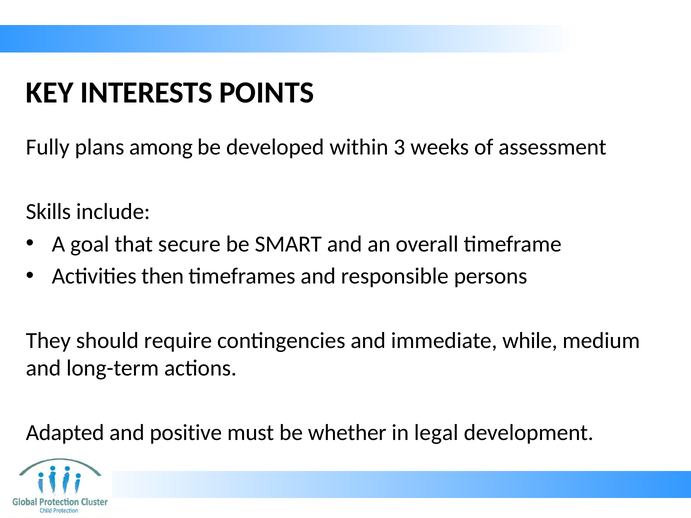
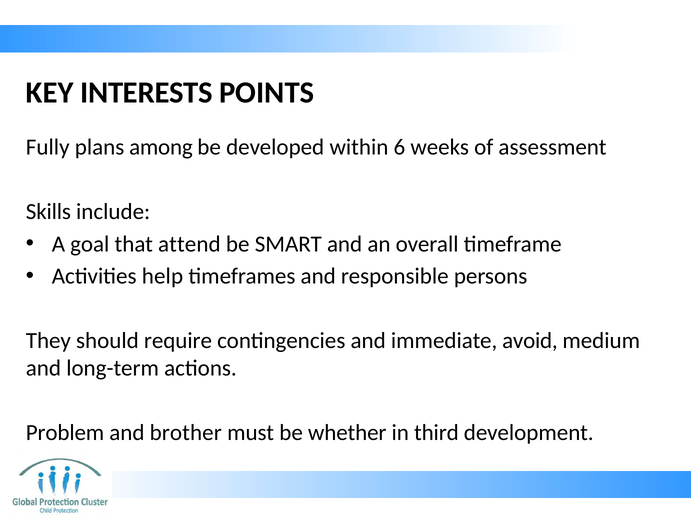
3: 3 -> 6 (399, 147)
secure: secure -> attend (189, 244)
then: then -> help (162, 276)
while: while -> avoid (530, 341)
Adapted: Adapted -> Problem (65, 433)
positive: positive -> brother (186, 433)
legal: legal -> third (436, 433)
